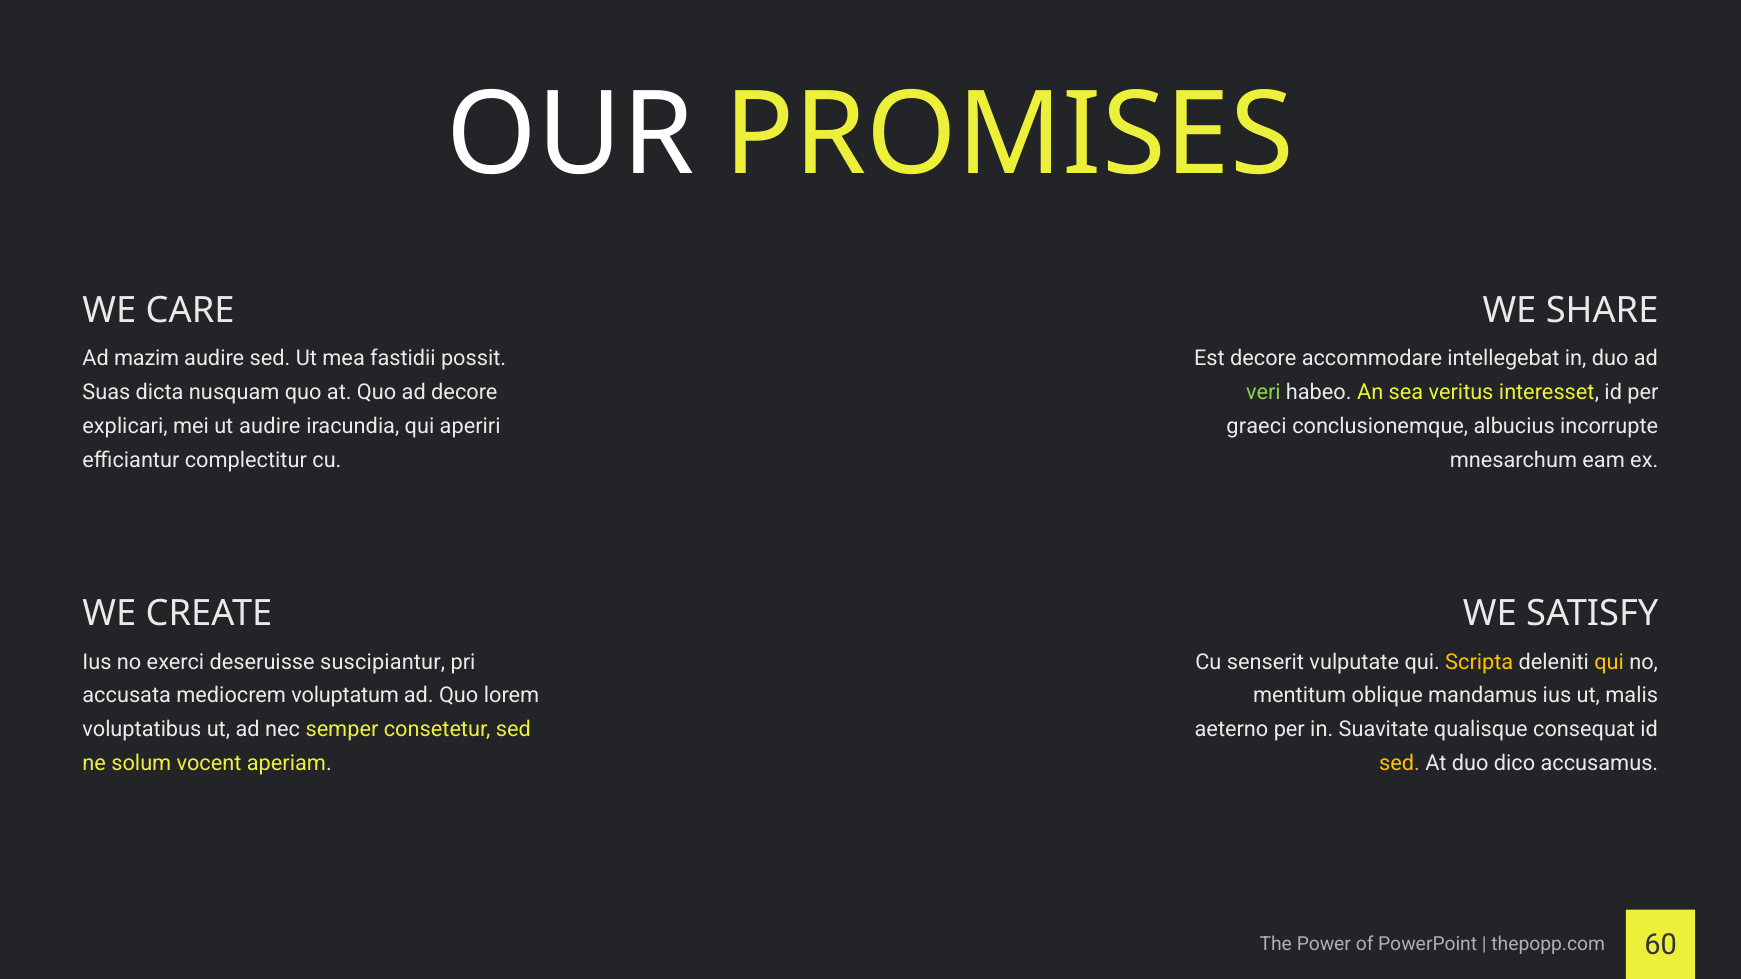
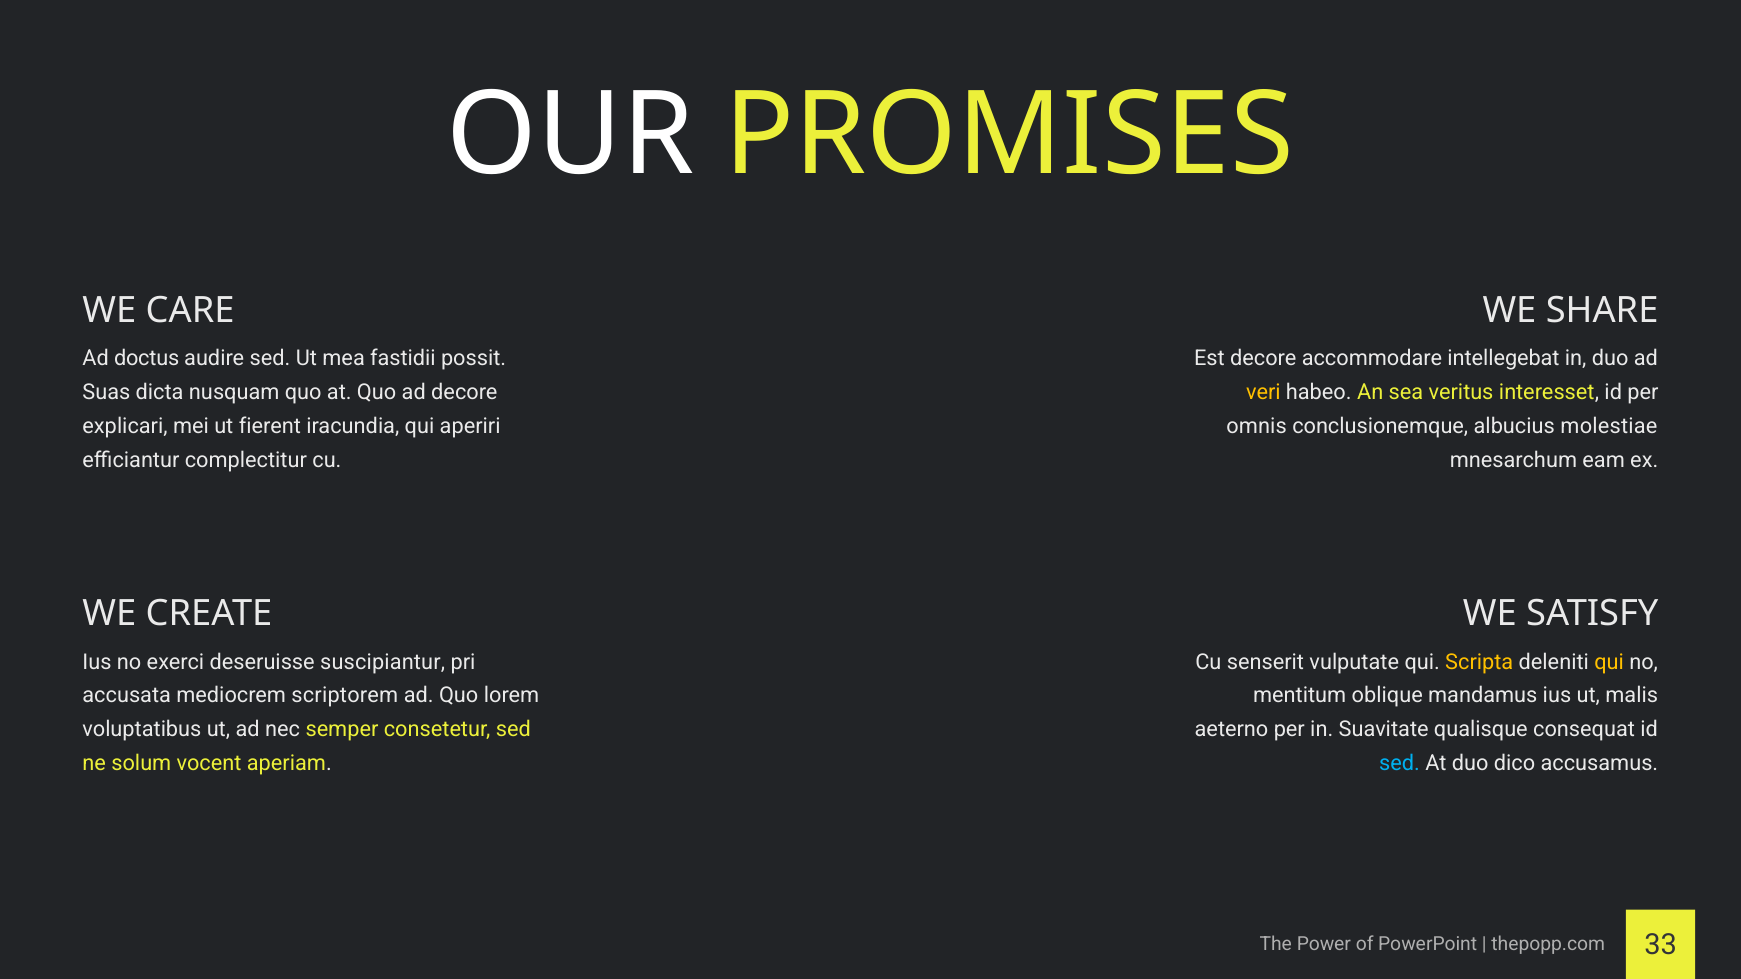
mazim: mazim -> doctus (147, 359)
veri colour: light green -> yellow (1263, 393)
ut audire: audire -> fierent (270, 427)
graeci: graeci -> omnis (1257, 427)
incorrupte: incorrupte -> molestiae (1609, 427)
voluptatum: voluptatum -> scriptorem (345, 696)
sed colour: yellow -> light blue (1400, 764)
60: 60 -> 33 (1661, 945)
